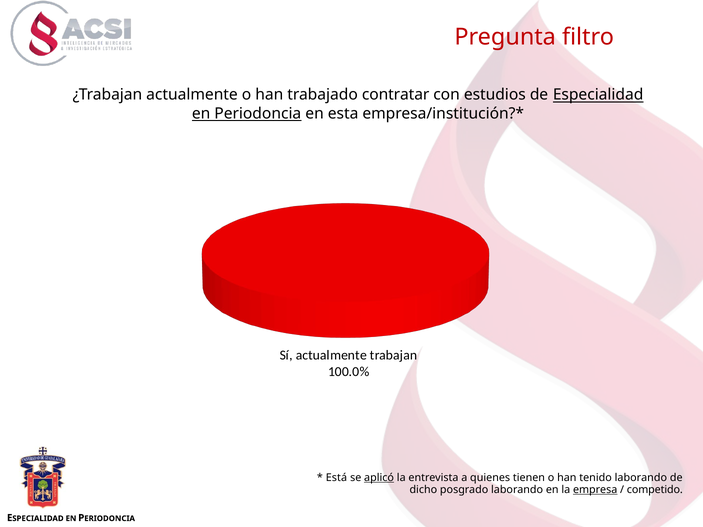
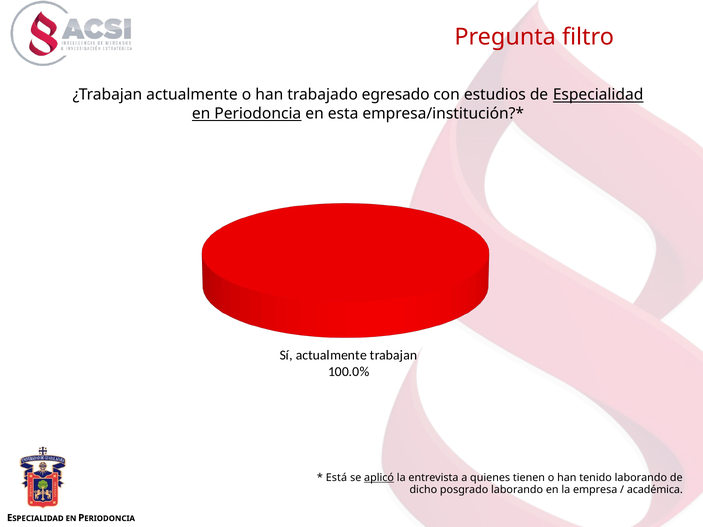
contratar: contratar -> egresado (396, 95)
empresa underline: present -> none (595, 490)
competido: competido -> académica (655, 490)
